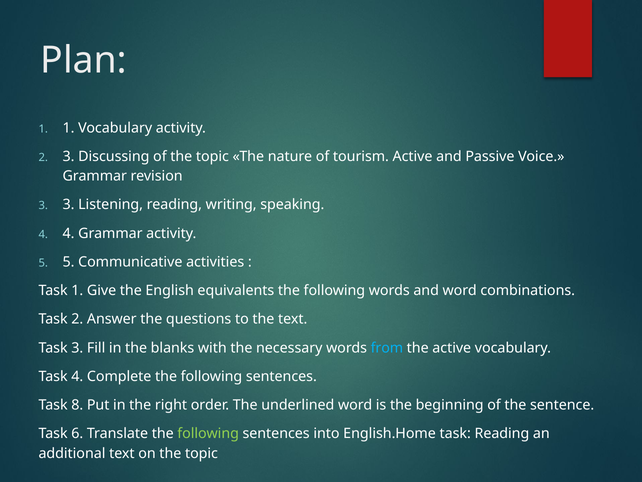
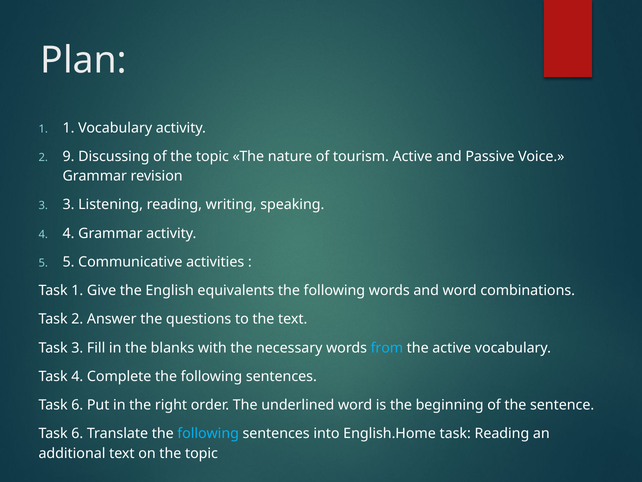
2 3: 3 -> 9 (69, 156)
8: 8 -> 6 (77, 405)
following colour: light green -> light blue (208, 433)
